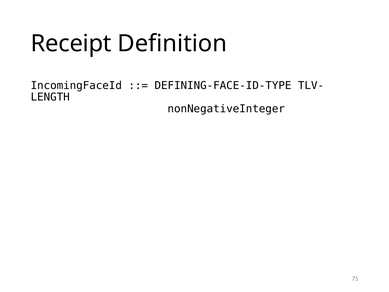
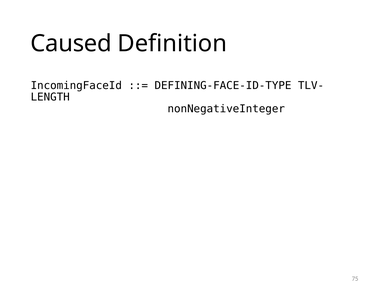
Receipt: Receipt -> Caused (71, 44)
